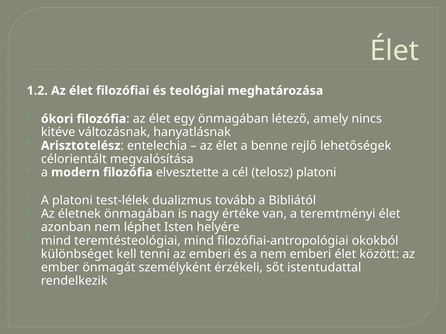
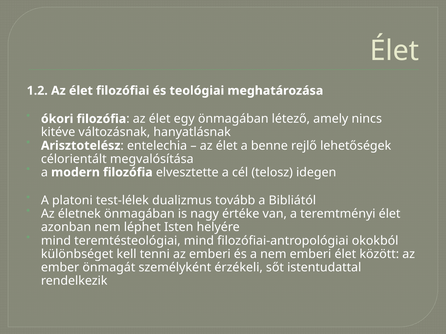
telosz platoni: platoni -> idegen (316, 173)
